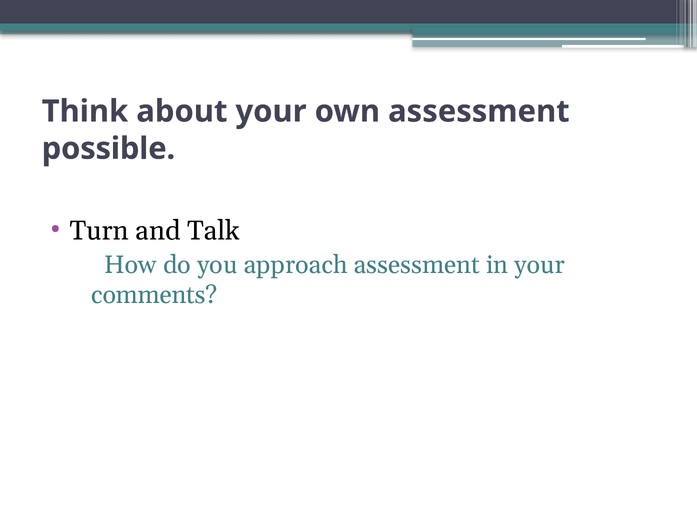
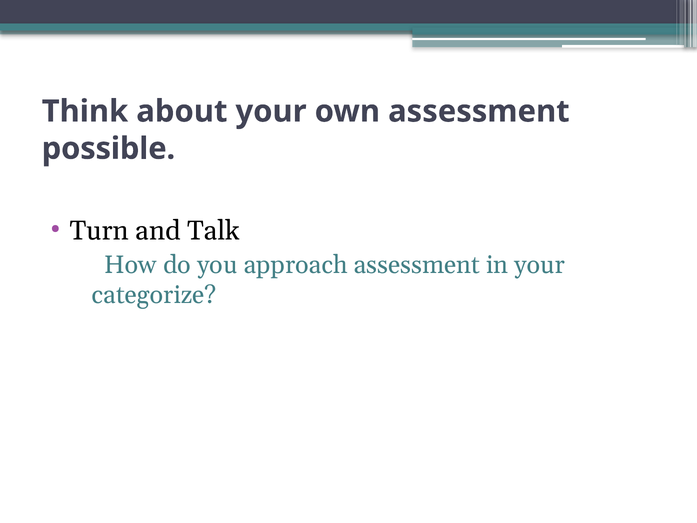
comments: comments -> categorize (154, 295)
